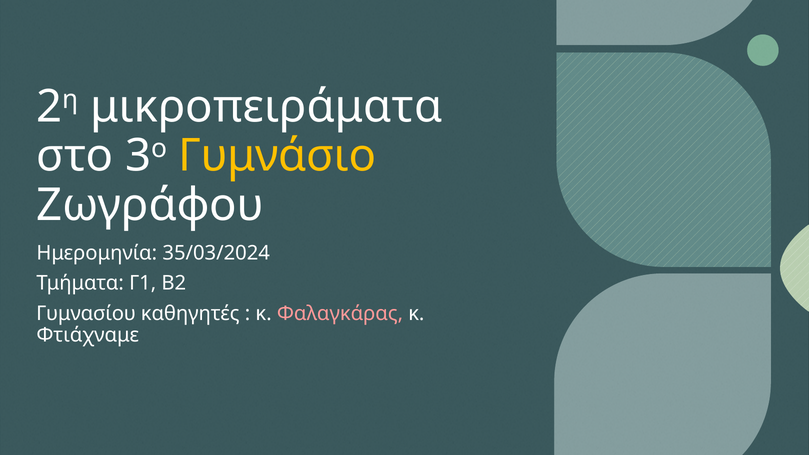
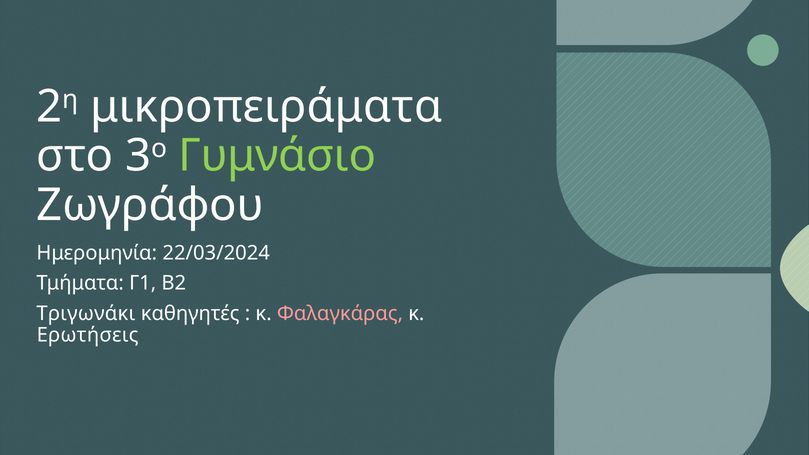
Γυμνάσιο colour: yellow -> light green (277, 156)
35/03/2024: 35/03/2024 -> 22/03/2024 (216, 253)
Γυμνασίου: Γυμνασίου -> Τριγωνάκι (86, 313)
Φτιάχναμε: Φτιάχναμε -> Ερωτήσεις (88, 335)
